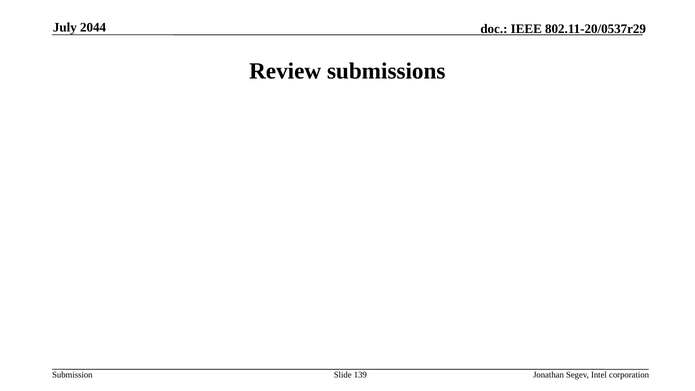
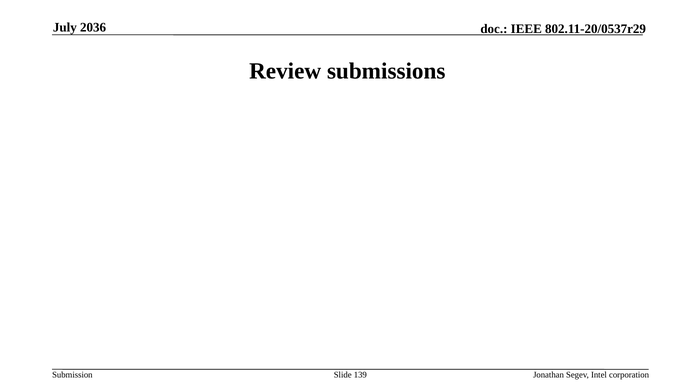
2044: 2044 -> 2036 (93, 28)
